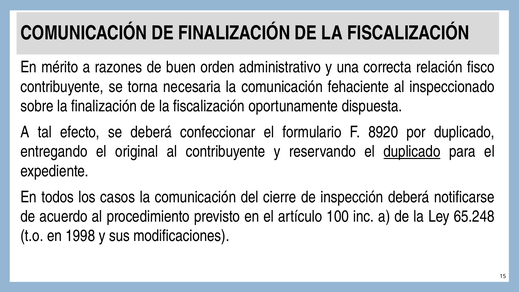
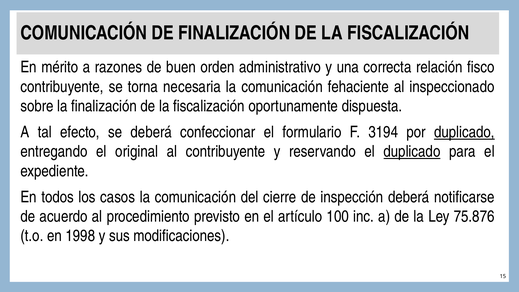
8920: 8920 -> 3194 (383, 132)
duplicado underline: none -> present (464, 132)
65.248: 65.248 -> 75.876 (474, 216)
